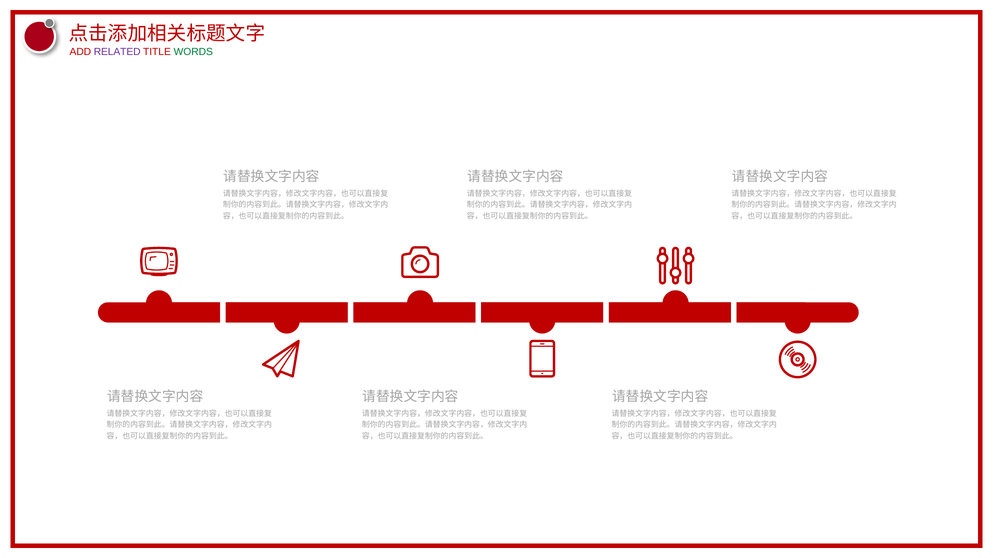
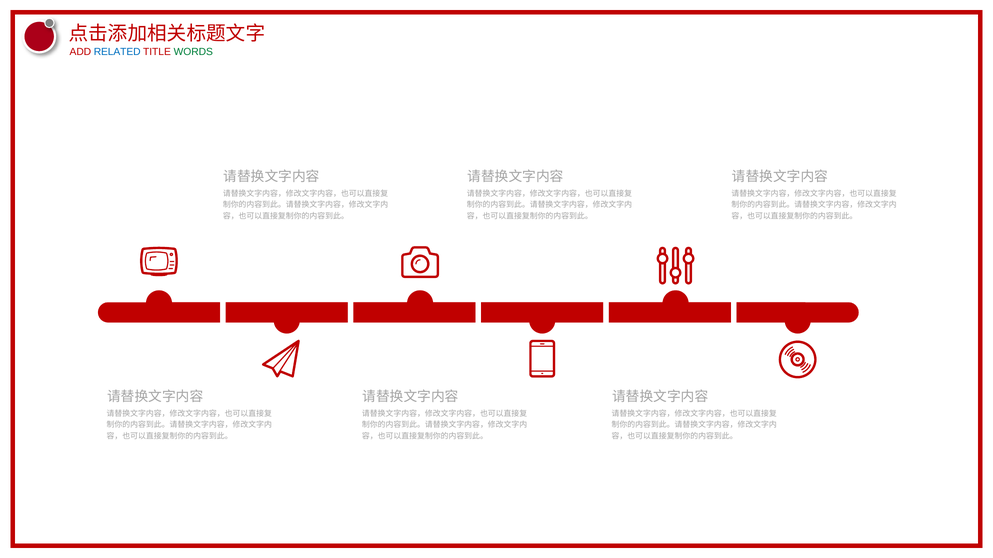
RELATED colour: purple -> blue (117, 52)
